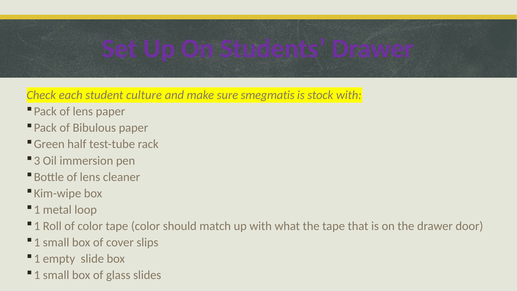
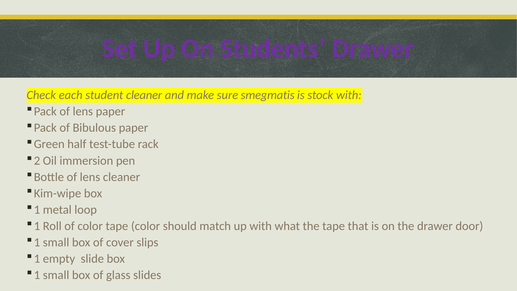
student culture: culture -> cleaner (144, 95)
3: 3 -> 2 (37, 160)
